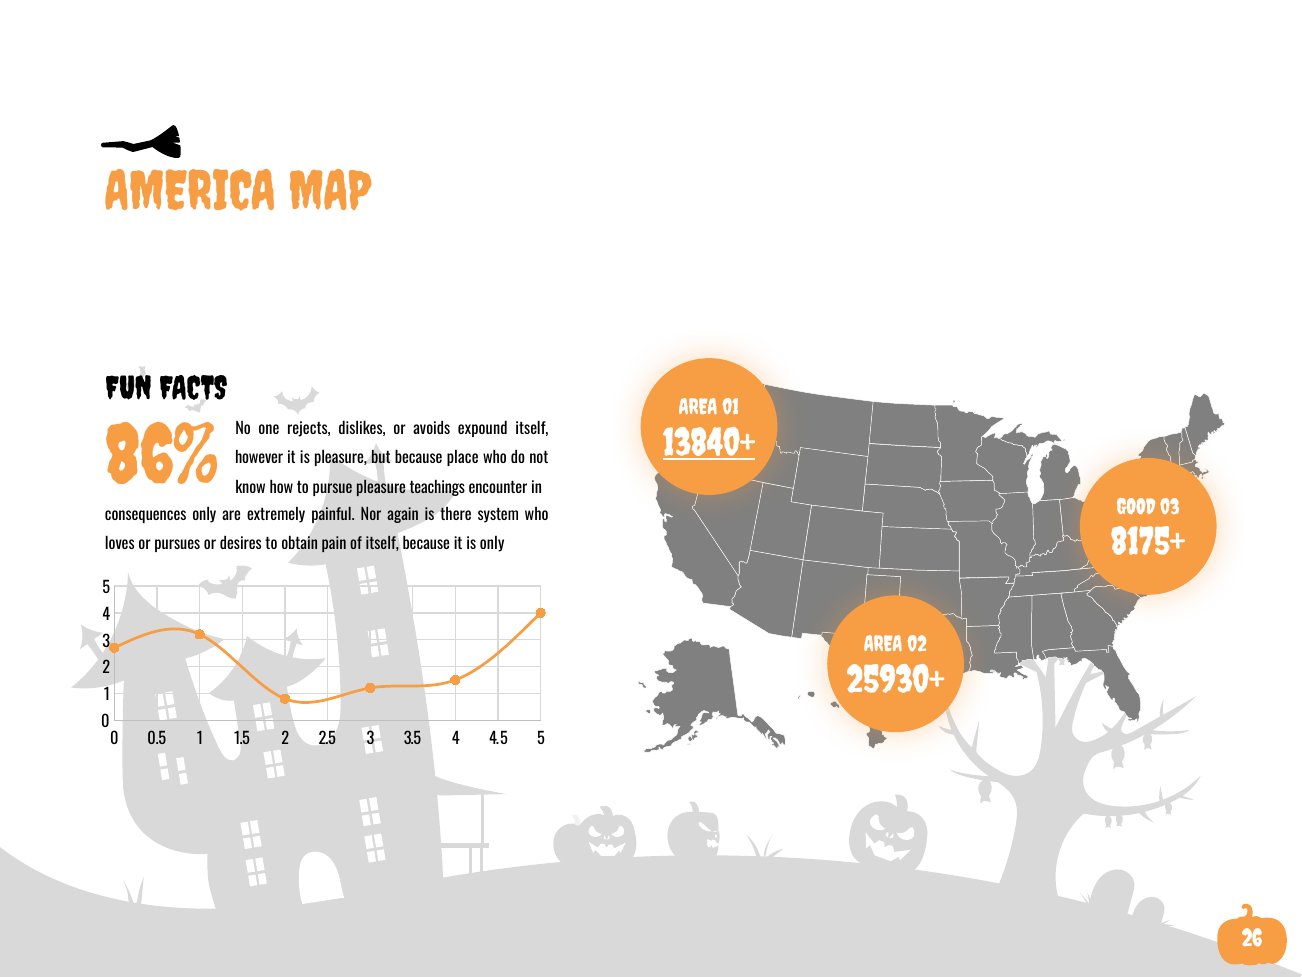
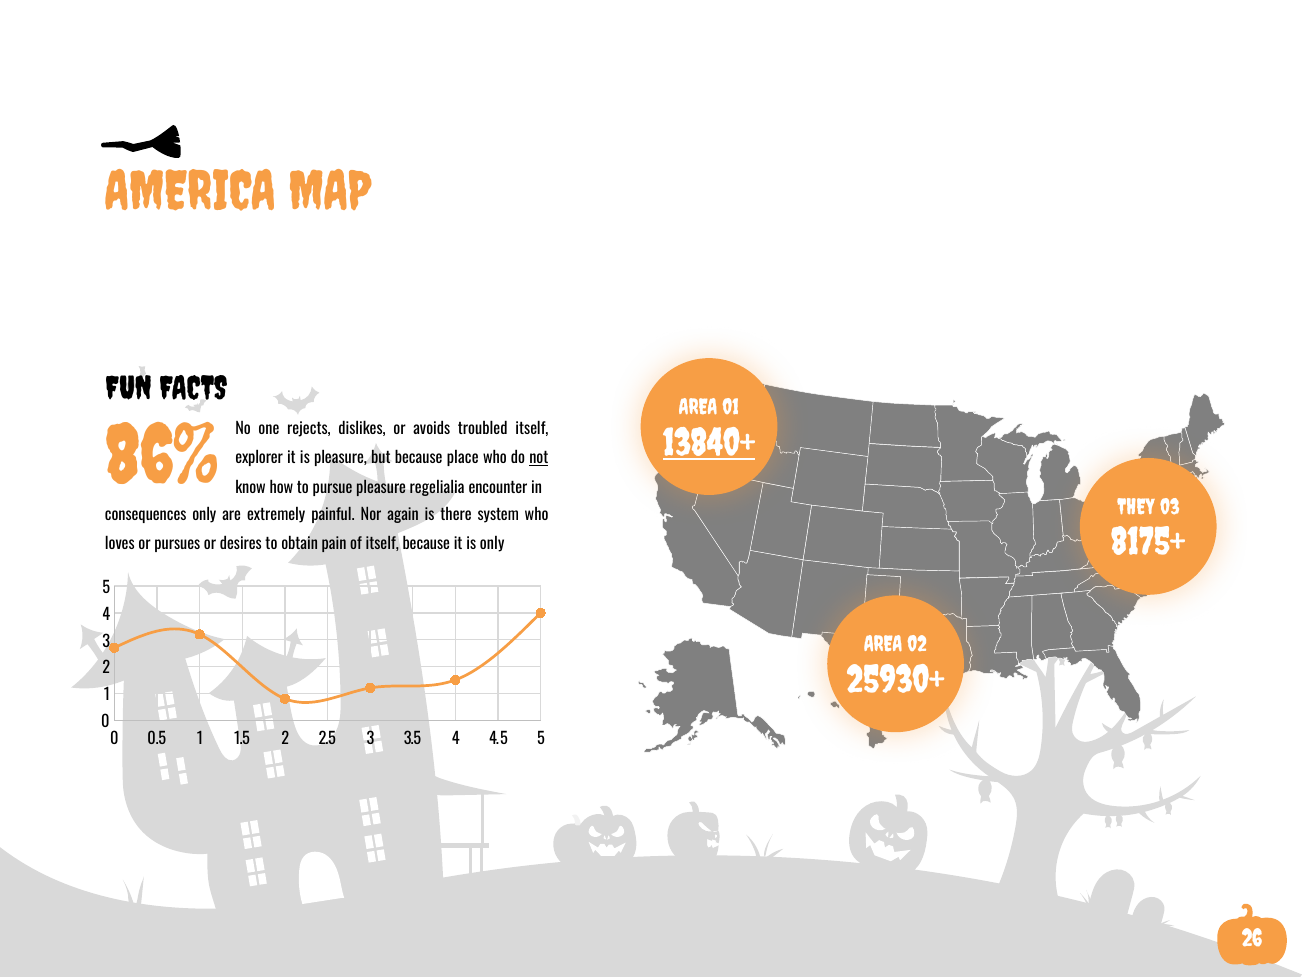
expound: expound -> troubled (483, 429)
however: however -> explorer (259, 458)
not underline: none -> present (539, 458)
teachings: teachings -> regelialia (437, 487)
GOOD: GOOD -> THEY (1136, 507)
